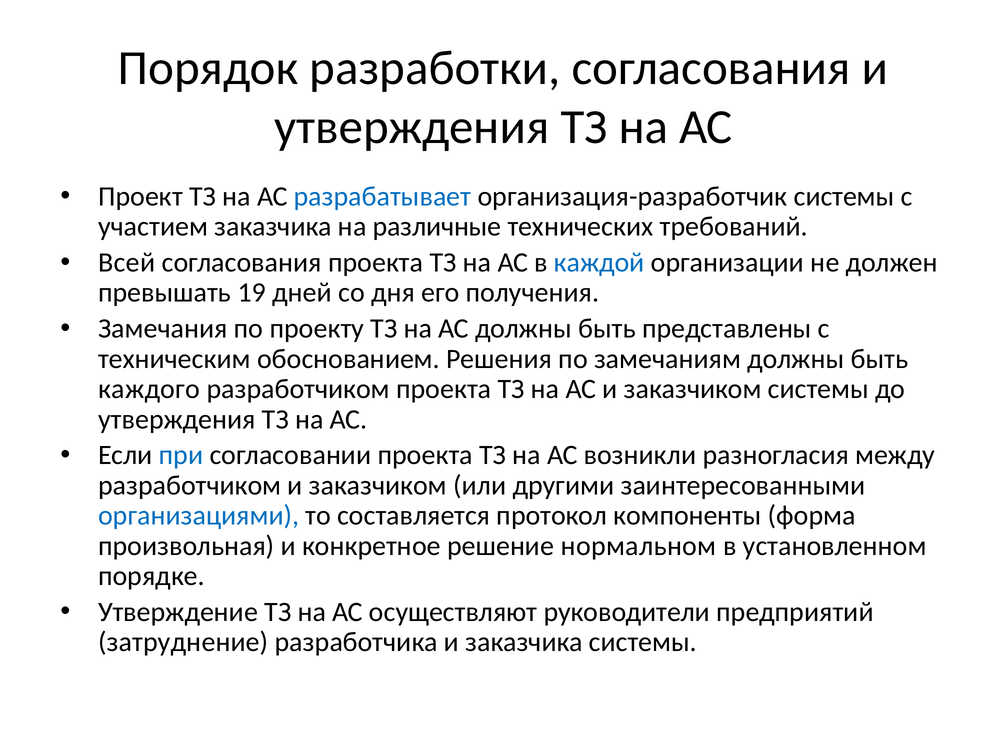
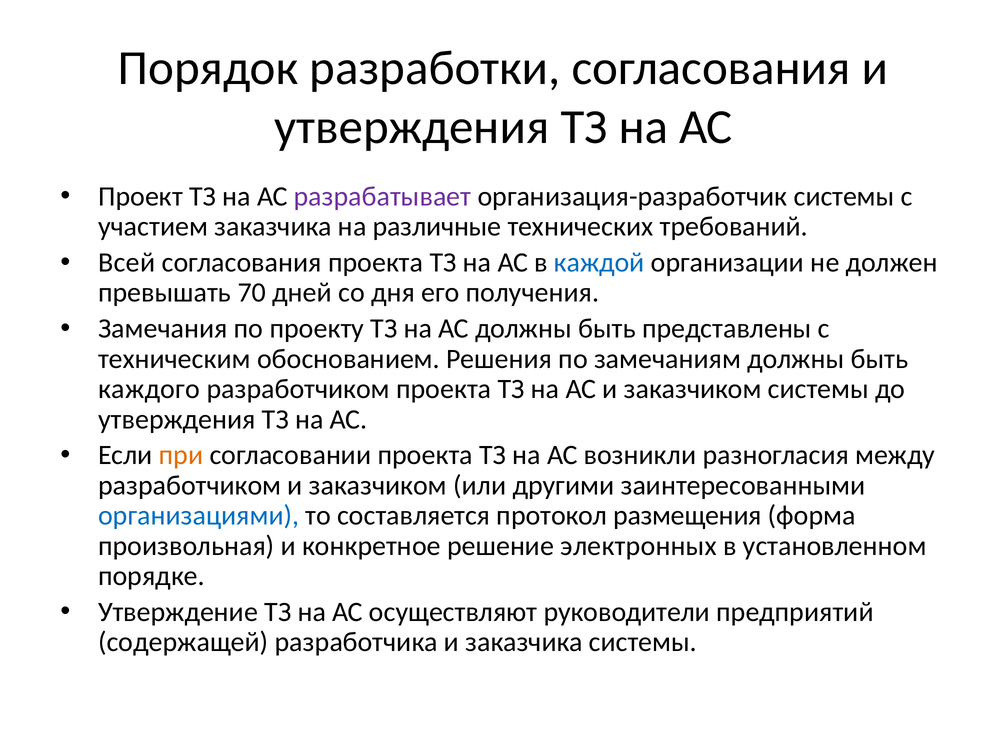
разрабатывает colour: blue -> purple (382, 196)
19: 19 -> 70 (252, 292)
при colour: blue -> orange (181, 455)
компоненты: компоненты -> размещения (687, 515)
нормальном: нормальном -> электронных (639, 545)
затруднение: затруднение -> содержащей (183, 642)
